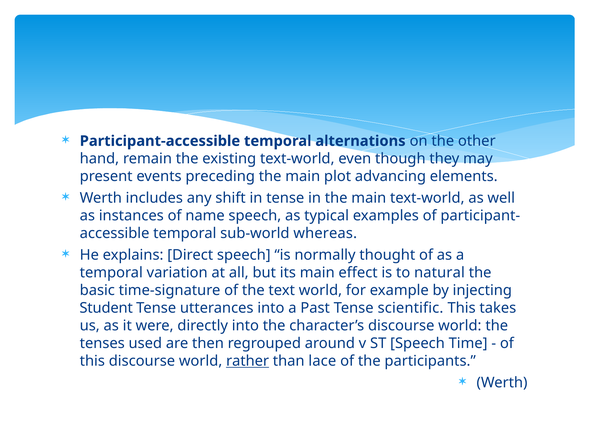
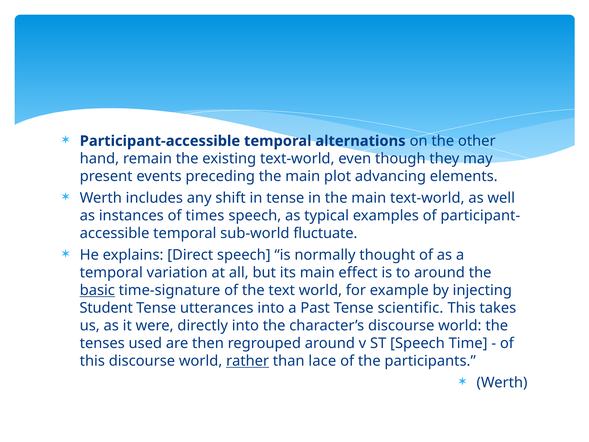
name: name -> times (205, 216)
whereas: whereas -> fluctuate (325, 233)
to natural: natural -> around (439, 272)
basic underline: none -> present (97, 290)
